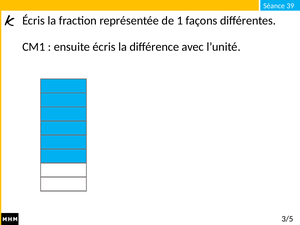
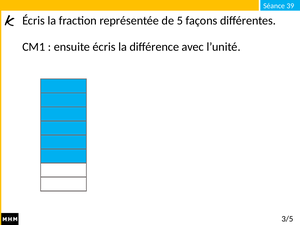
1: 1 -> 5 (180, 21)
